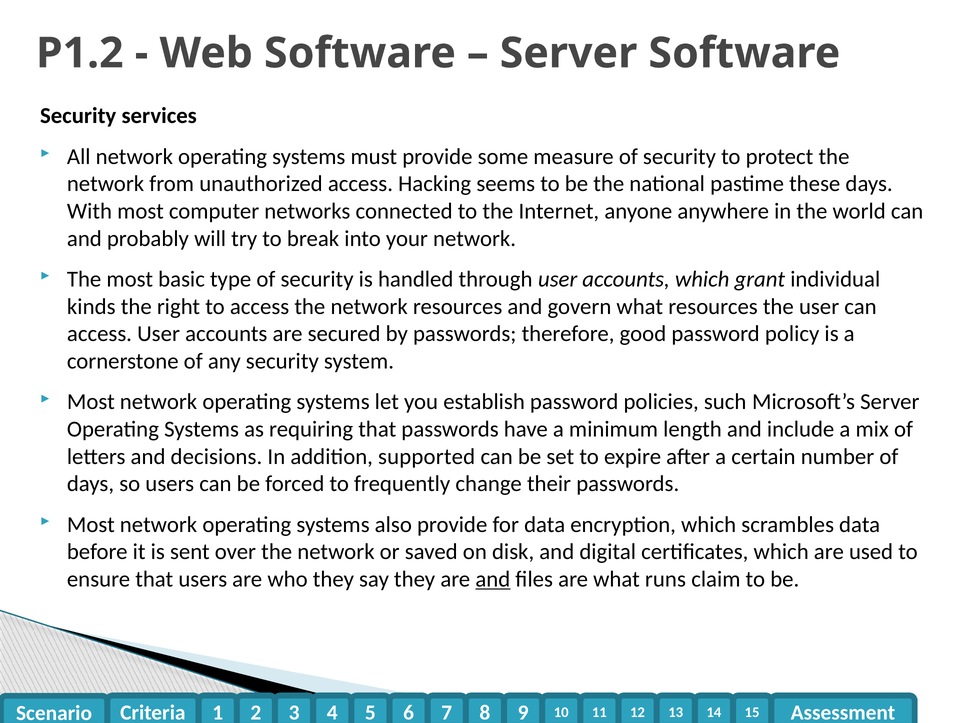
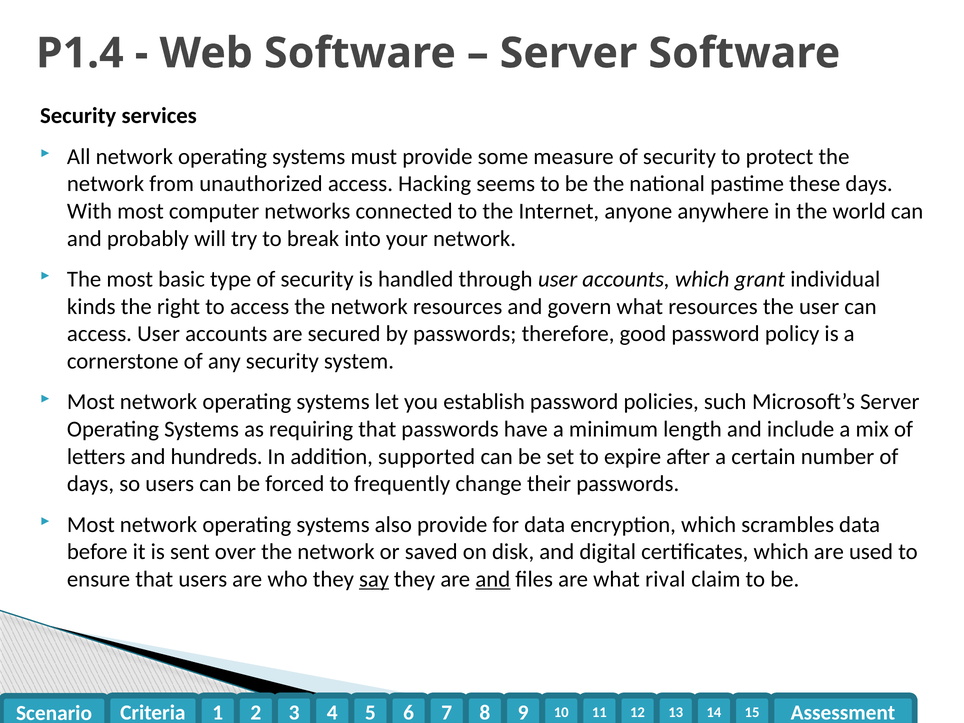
P1.2: P1.2 -> P1.4 (80, 53)
decisions: decisions -> hundreds (217, 457)
say underline: none -> present (374, 579)
runs: runs -> rival (665, 579)
